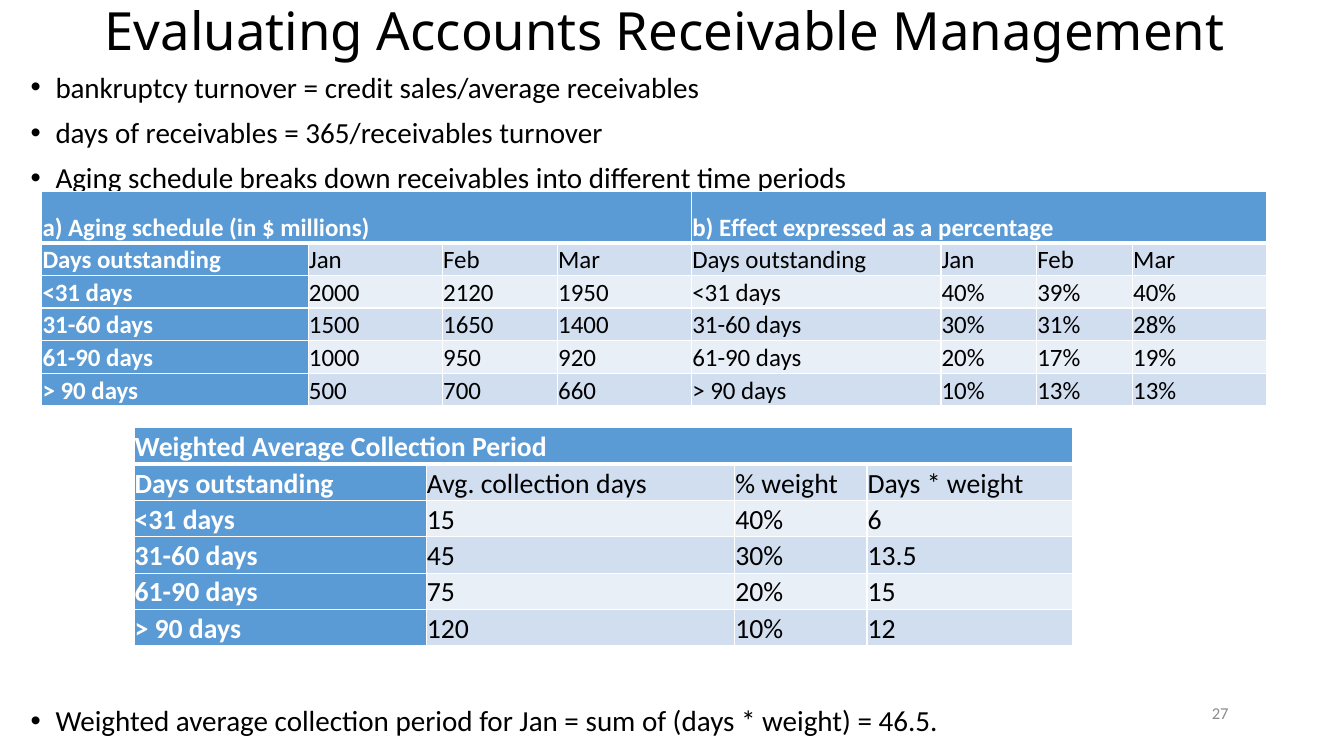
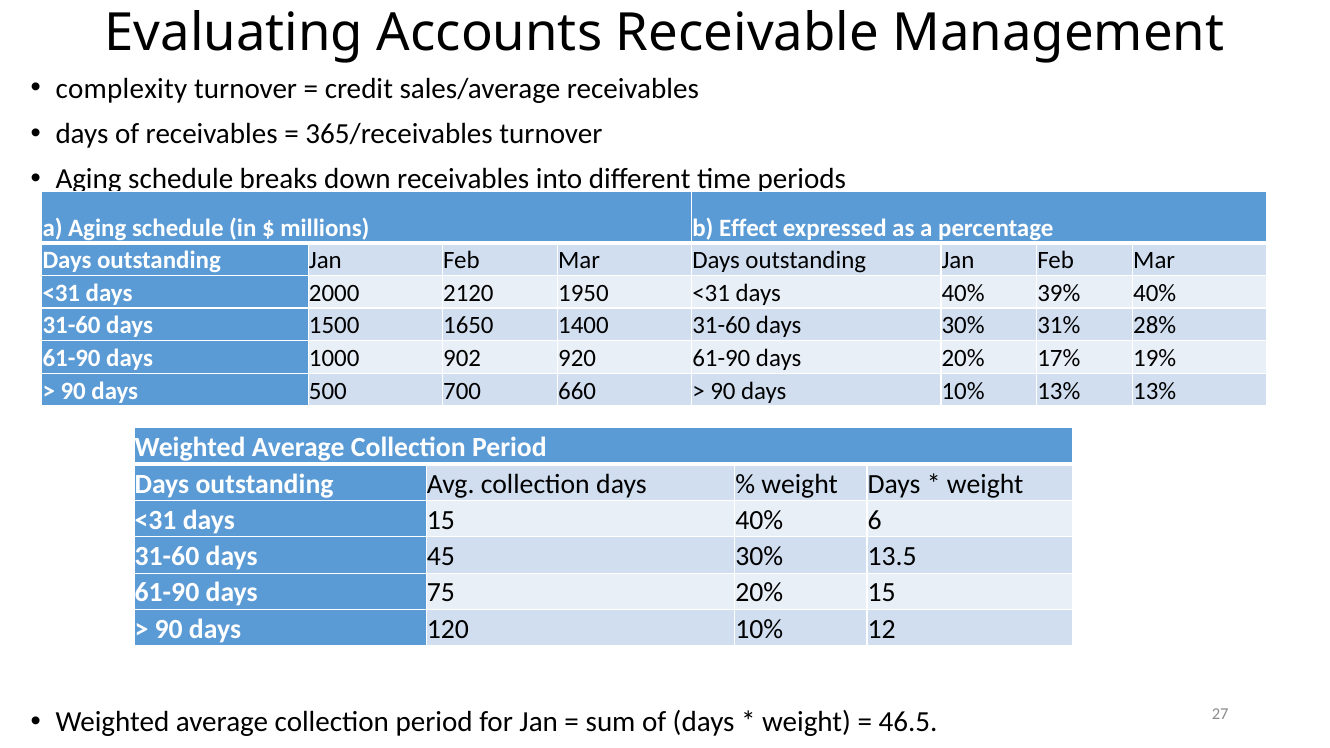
bankruptcy: bankruptcy -> complexity (121, 88)
950: 950 -> 902 (462, 358)
